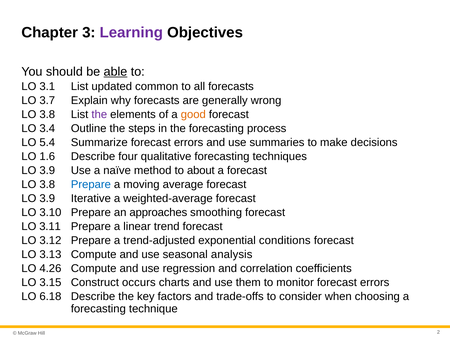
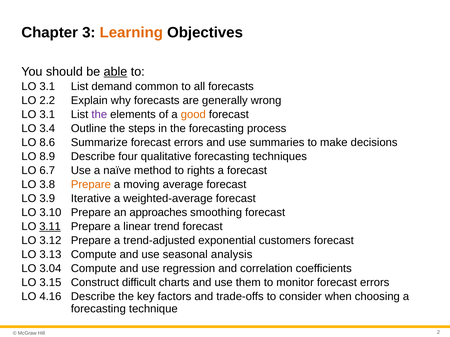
Learning colour: purple -> orange (131, 33)
updated: updated -> demand (112, 86)
3.7: 3.7 -> 2.2 (47, 100)
3.8: 3.8 -> 3.1 (47, 115)
5.4: 5.4 -> 8.6 (47, 143)
1.6: 1.6 -> 8.9 (47, 157)
3.9: 3.9 -> 6.7 (47, 171)
about: about -> rights (201, 171)
Prepare colour: blue -> orange (91, 185)
3.11 underline: none -> present (50, 227)
conditions: conditions -> customers (285, 241)
4.26: 4.26 -> 3.04 (50, 269)
occurs: occurs -> difficult (139, 283)
6.18: 6.18 -> 4.16 (50, 297)
